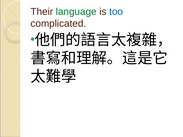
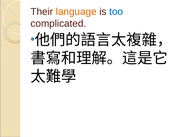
language colour: green -> orange (76, 12)
